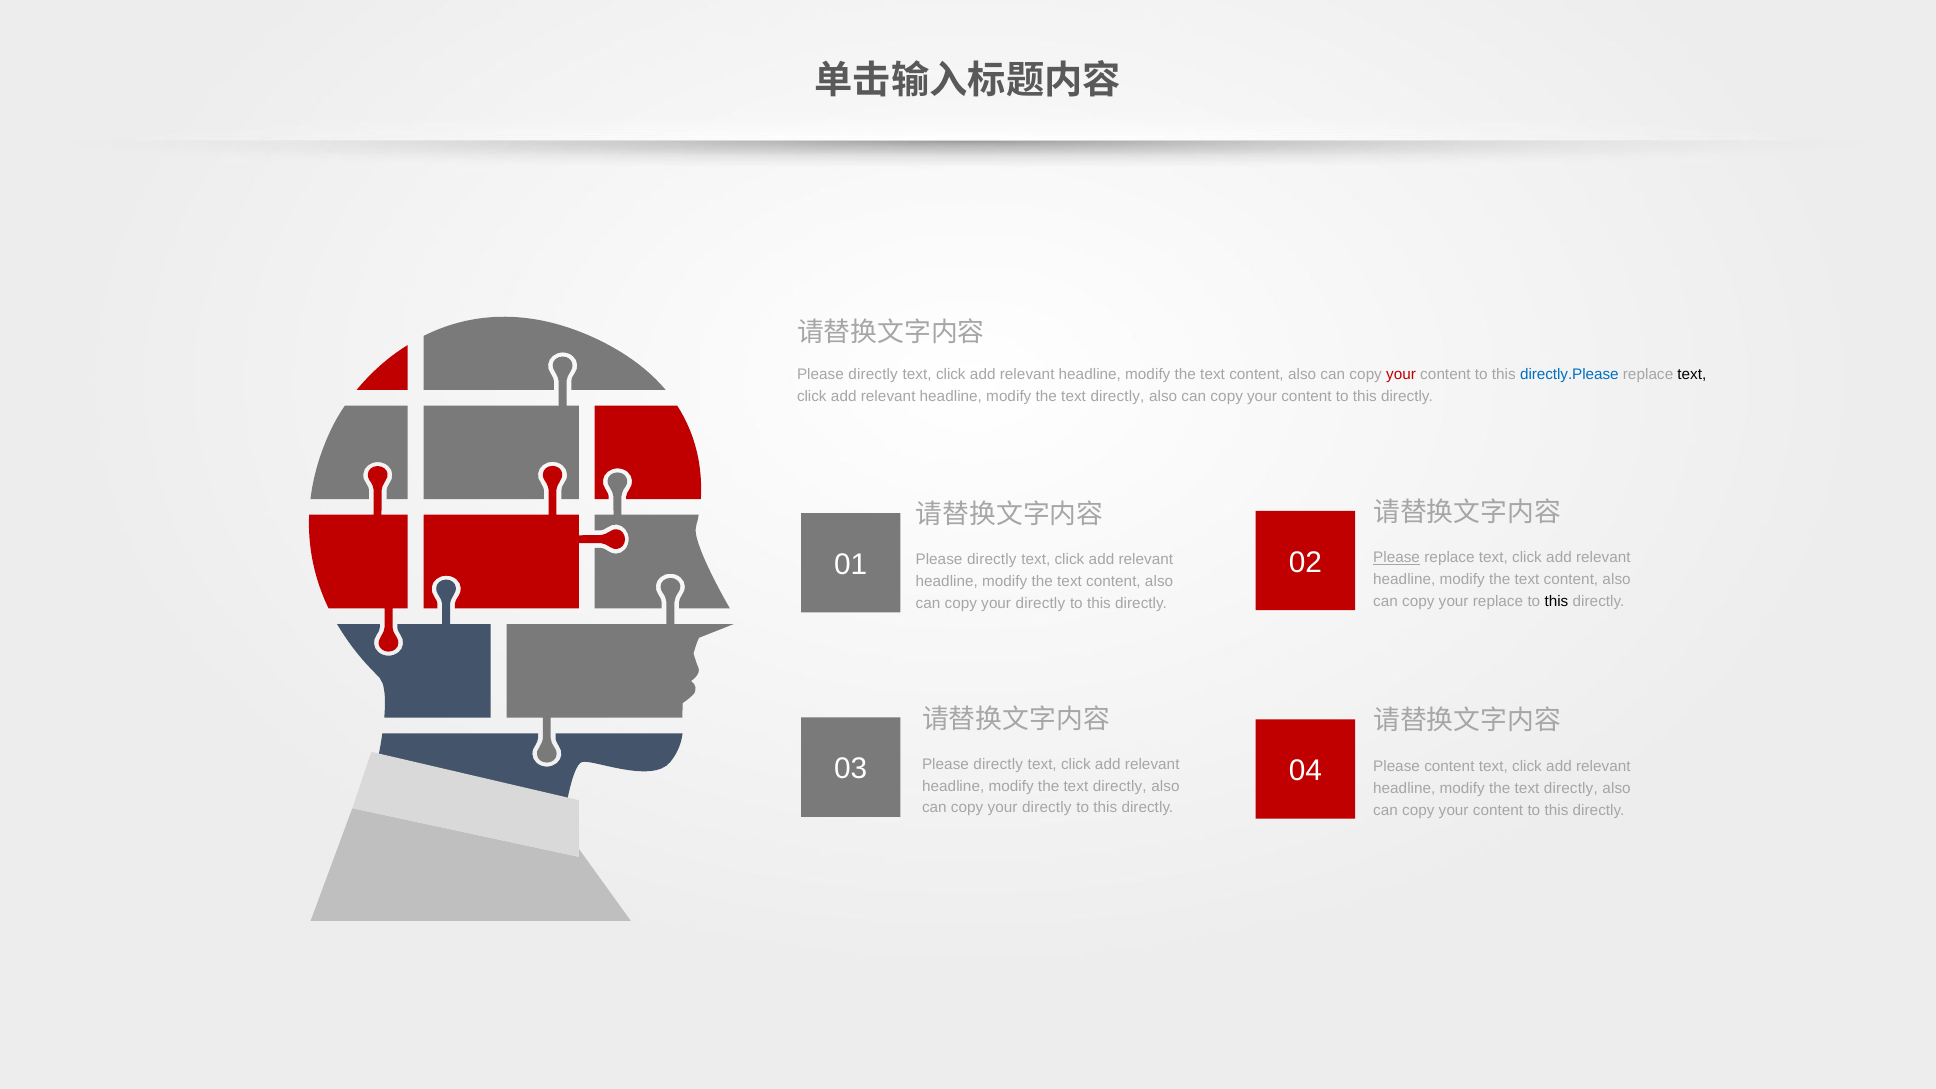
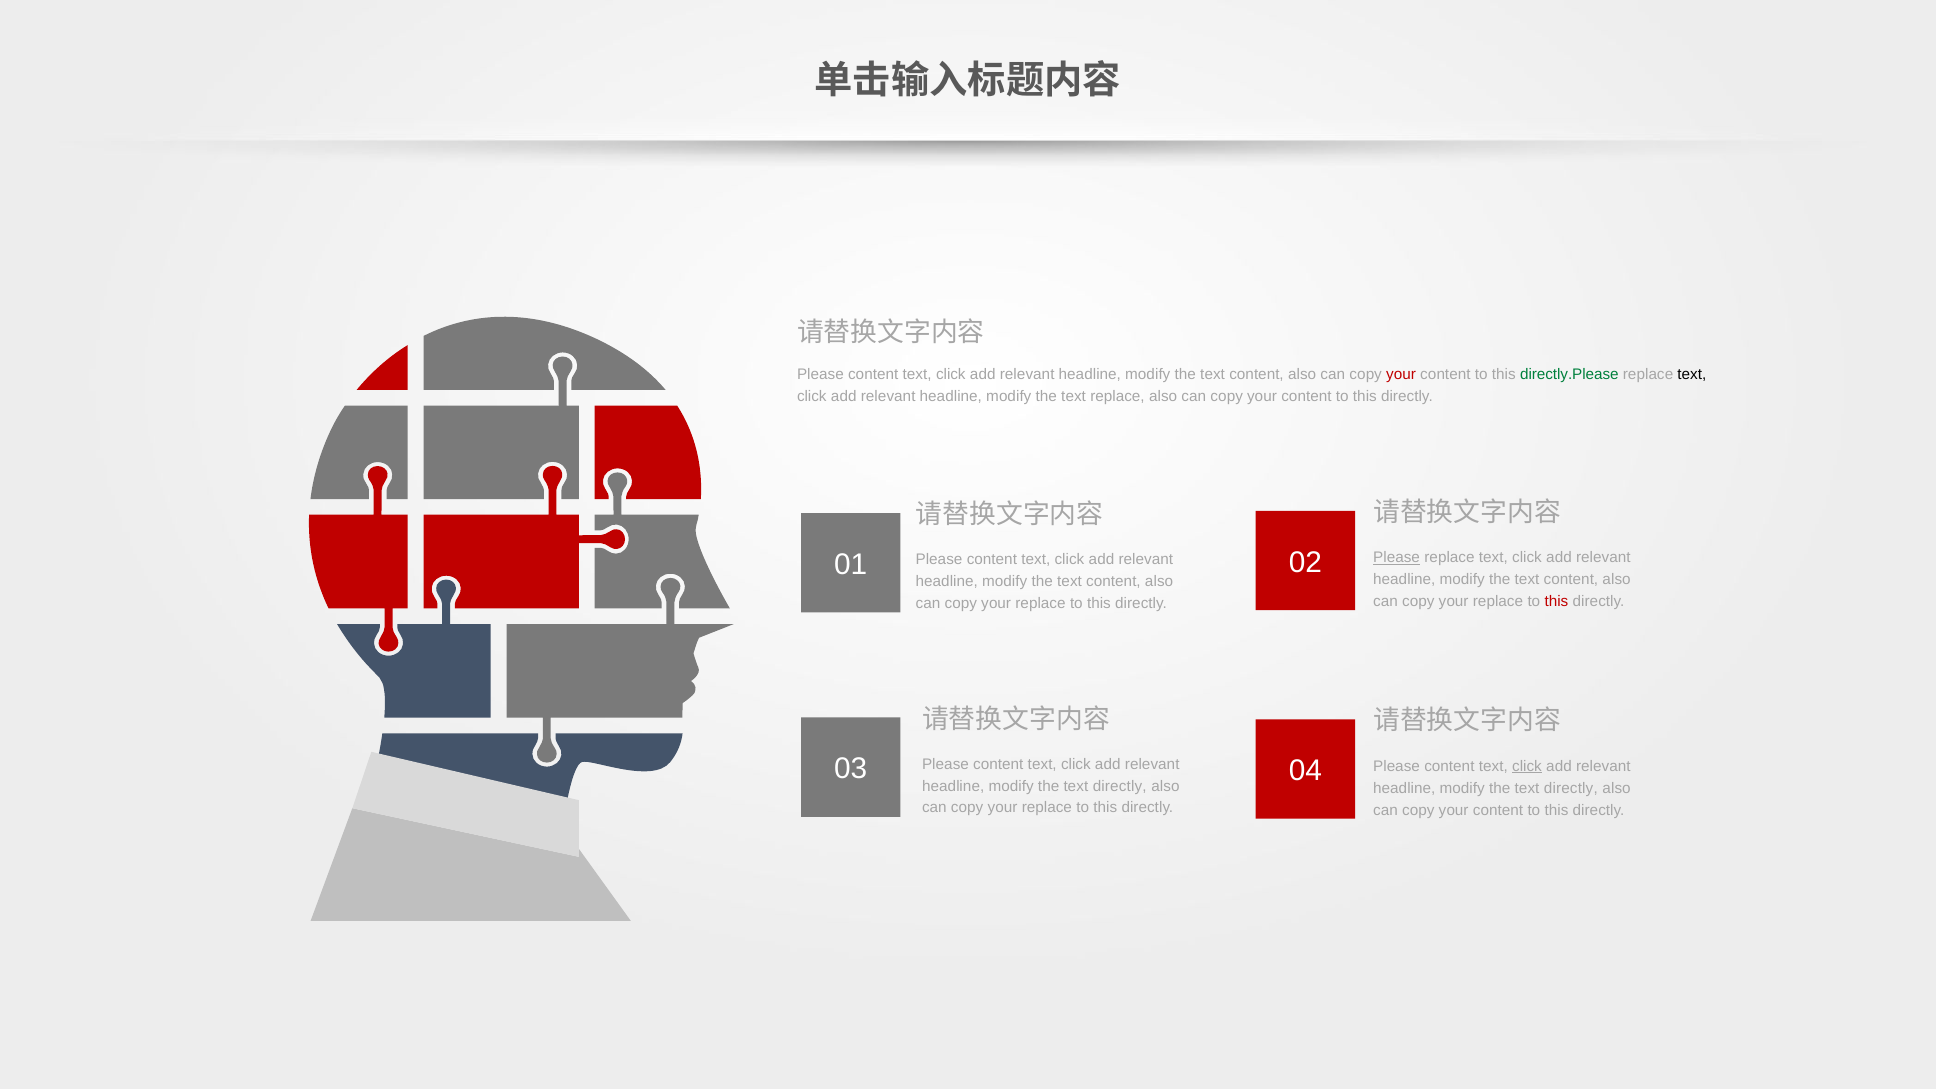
directly: directly -> content (873, 374)
directly.Please colour: blue -> green (1569, 374)
directly: directly -> replace (1118, 396)
directly: directly -> content (992, 560)
this colour: black -> red (1556, 601)
directly: directly -> replace (1040, 604)
directly: directly -> content (998, 764)
click underline: none -> present (1527, 766)
directly: directly -> replace (1047, 808)
